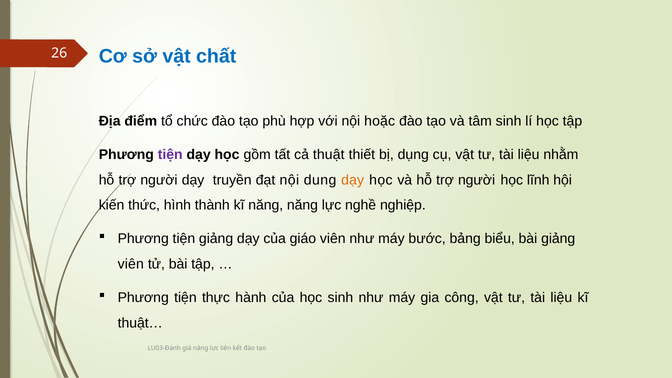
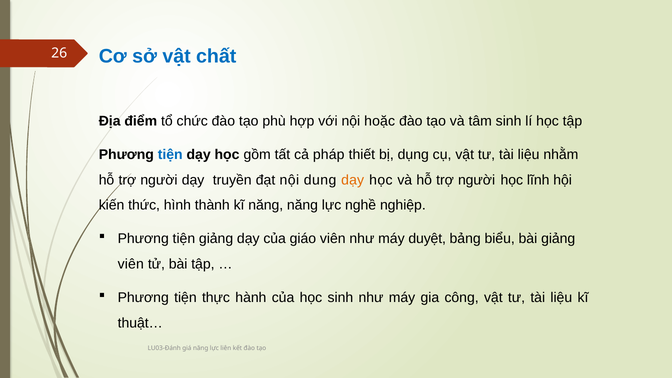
tiện colour: purple -> blue (170, 155)
thuật: thuật -> pháp (329, 155)
bước: bước -> duyệt (427, 239)
